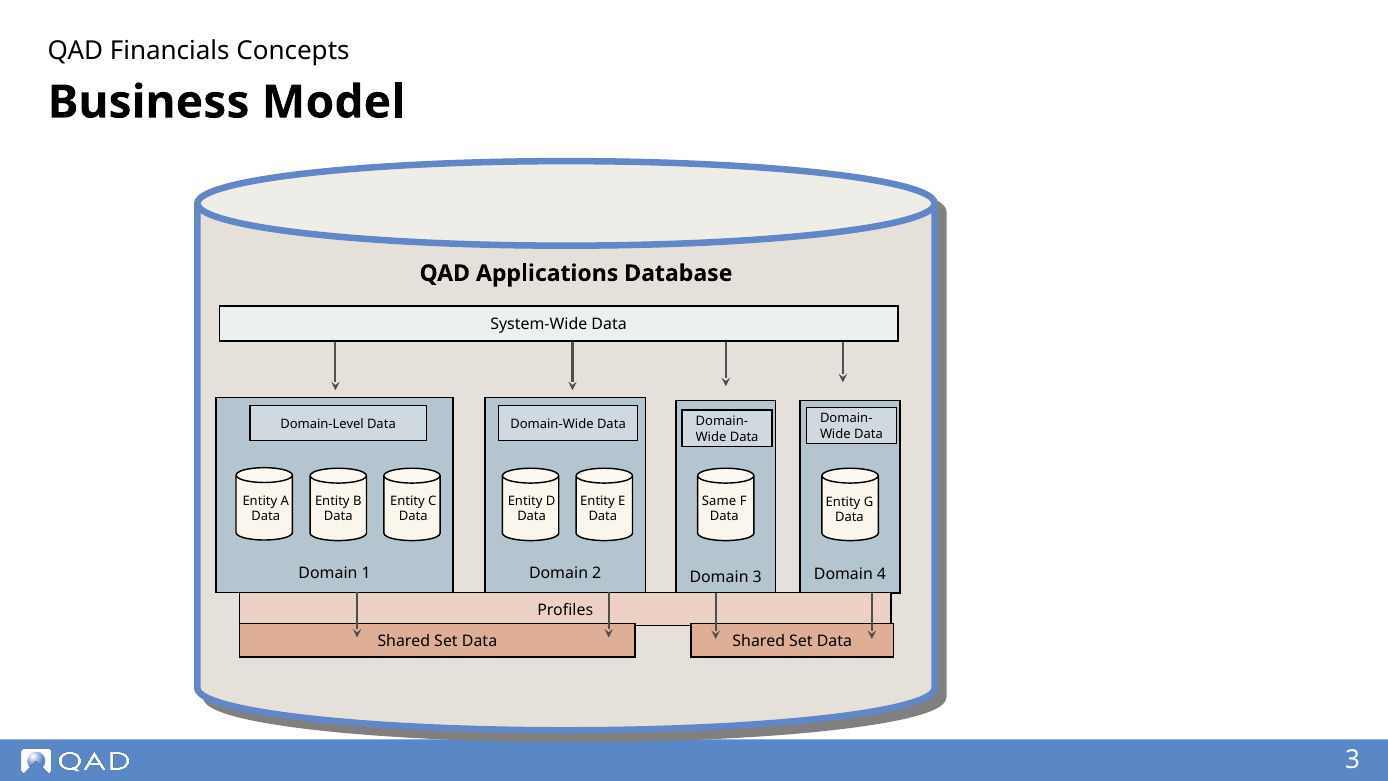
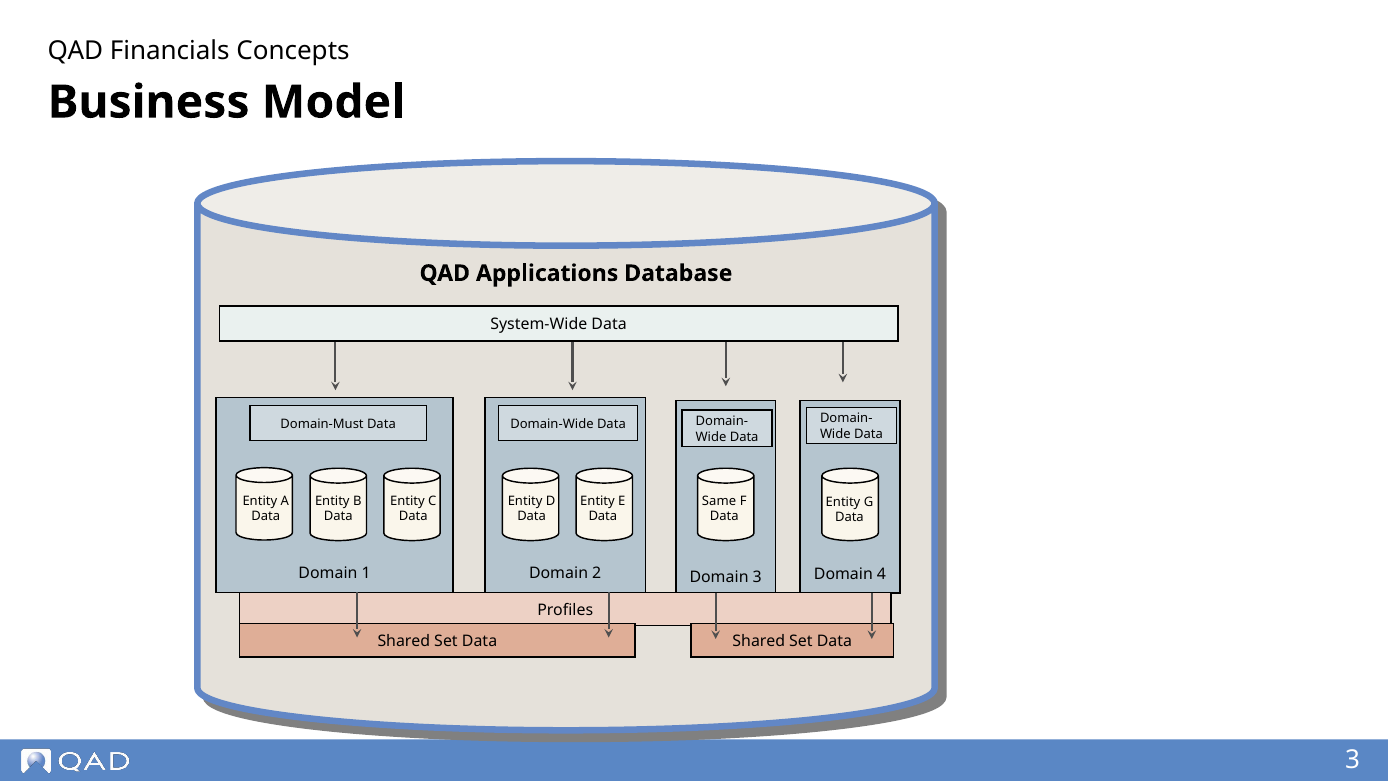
Domain-Level: Domain-Level -> Domain-Must (322, 424)
